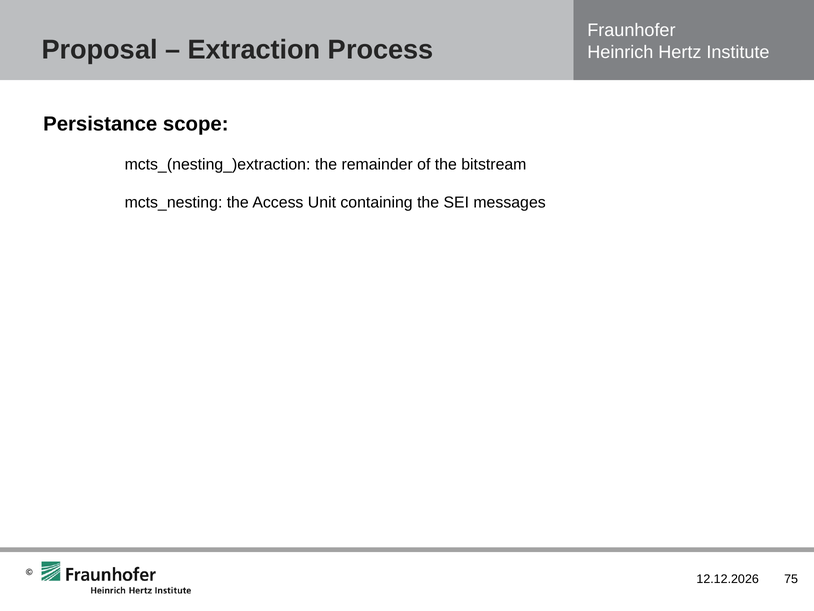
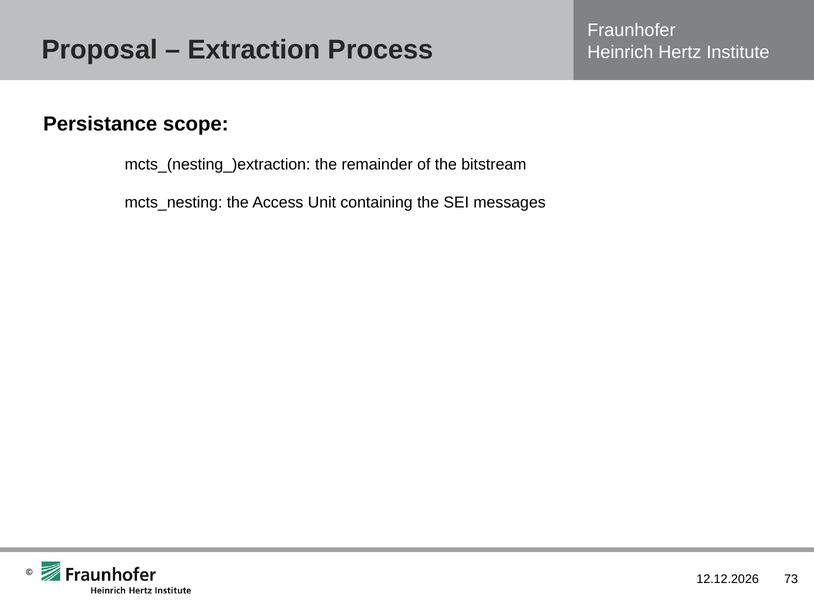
75: 75 -> 73 (791, 578)
